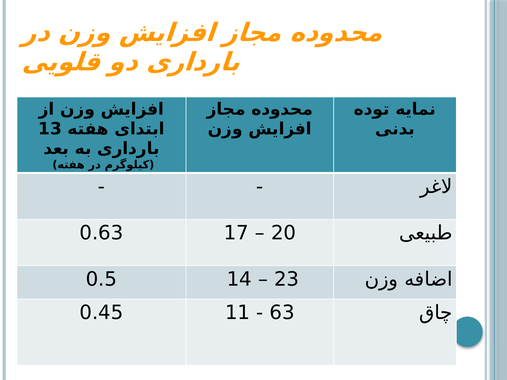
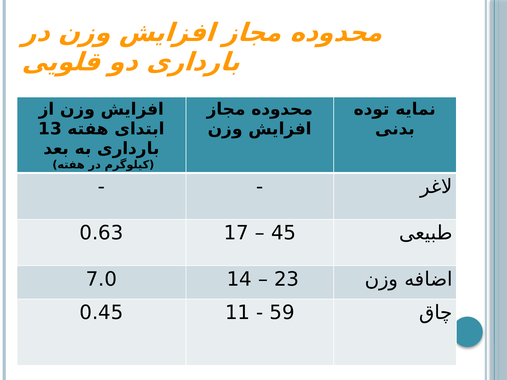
20: 20 -> 45 (284, 233)
0.5: 0.5 -> 7.0 (101, 279)
63: 63 -> 59 (282, 313)
